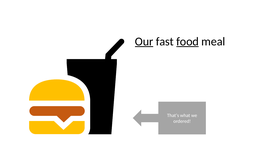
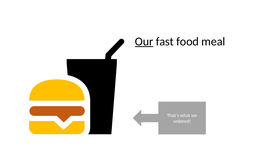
food underline: present -> none (188, 41)
